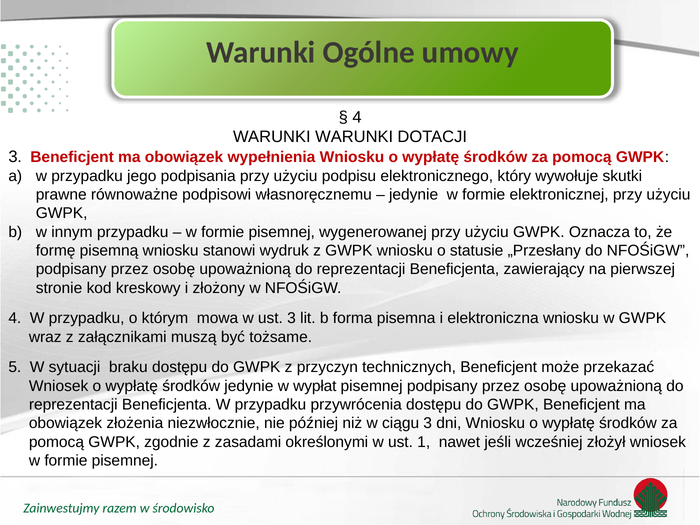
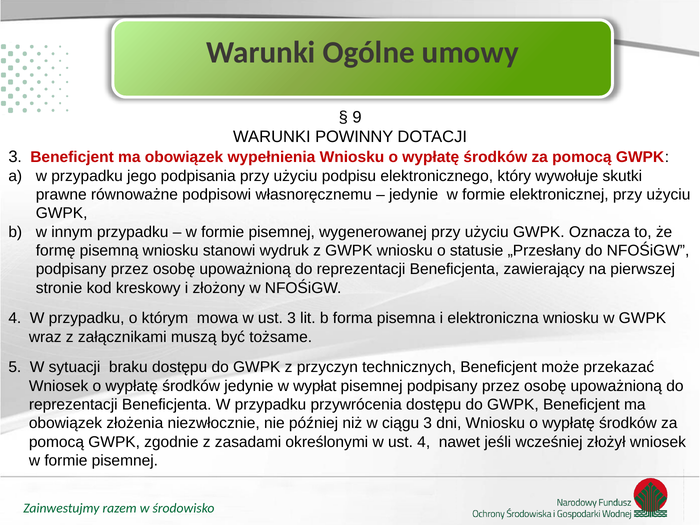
4: 4 -> 9 (357, 117)
WARUNKI WARUNKI: WARUNKI -> POWINNY (354, 137)
ust 1: 1 -> 4 (424, 442)
